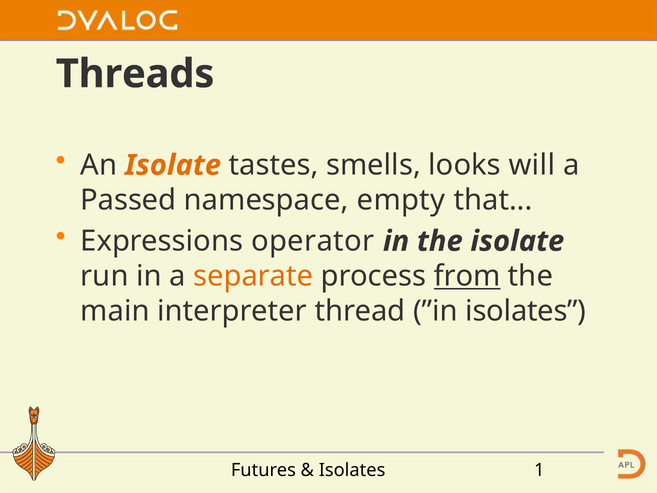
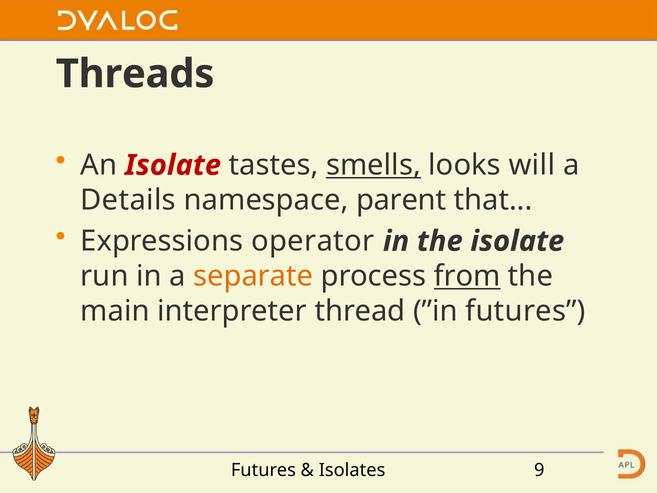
Isolate colour: orange -> red (173, 165)
smells underline: none -> present (374, 165)
Passed: Passed -> Details (128, 200)
empty: empty -> parent (401, 200)
”in isolates: isolates -> futures (526, 311)
1: 1 -> 9 (539, 470)
